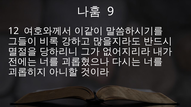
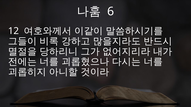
9: 9 -> 6 (111, 12)
